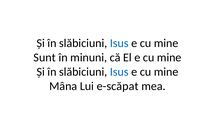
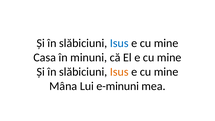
Sunt: Sunt -> Casa (45, 57)
Isus colour: blue -> orange (119, 72)
e-scăpat: e-scăpat -> e-minuni (118, 86)
